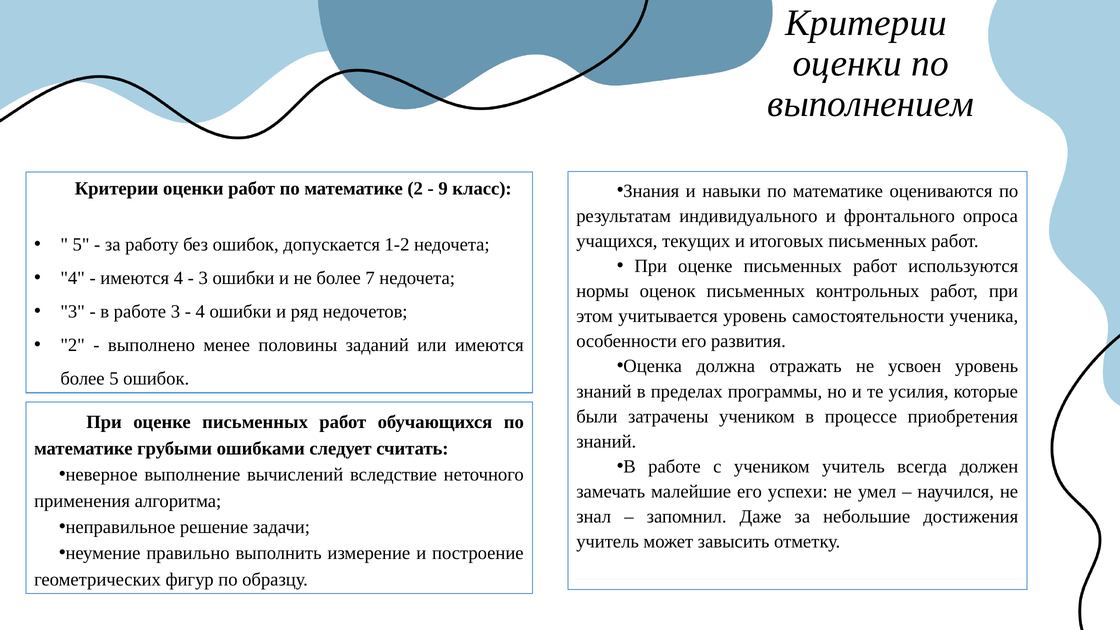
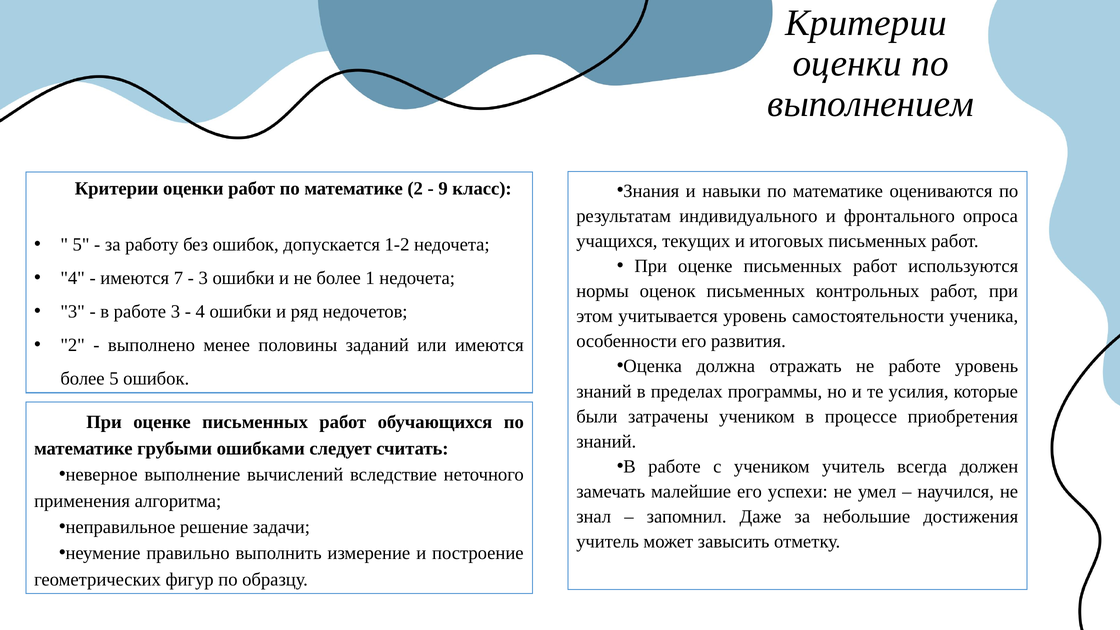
имеются 4: 4 -> 7 (178, 278)
7: 7 -> 1 (370, 278)
не усвоен: усвоен -> работе (915, 366)
